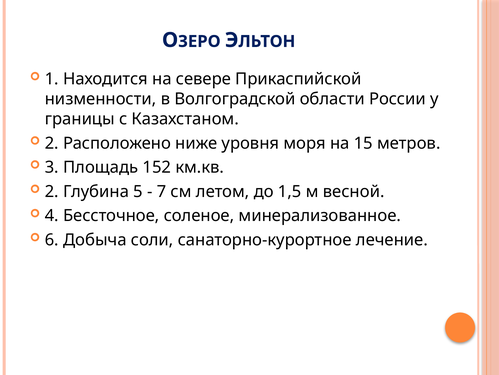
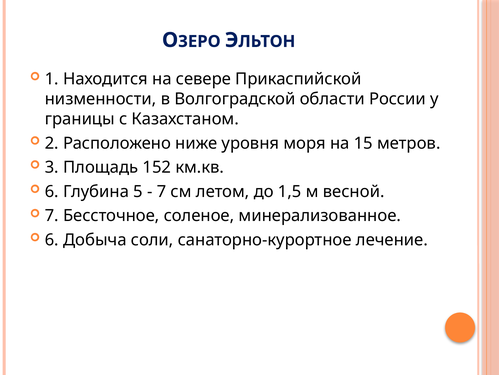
2: 2 -> 6 (52, 191)
4: 4 -> 7 (52, 215)
